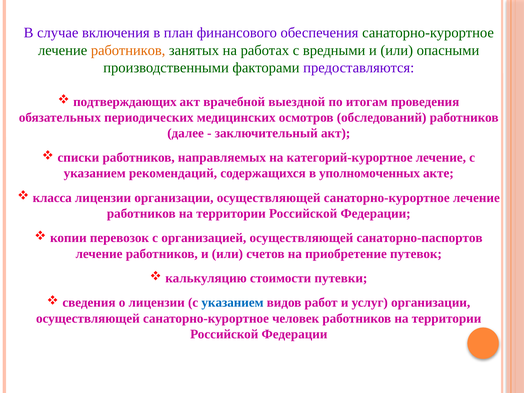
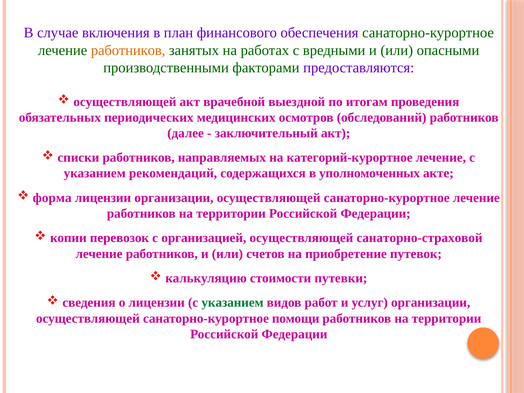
подтверждающих: подтверждающих -> осуществляющей (125, 102)
класса: класса -> форма (52, 198)
санаторно-паспортов: санаторно-паспортов -> санаторно-страховой (419, 238)
указанием colour: blue -> green (233, 303)
человек: человек -> помощи (296, 318)
